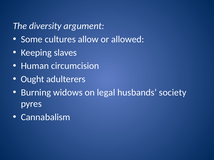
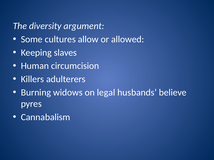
Ought: Ought -> Killers (32, 79)
society: society -> believe (173, 93)
